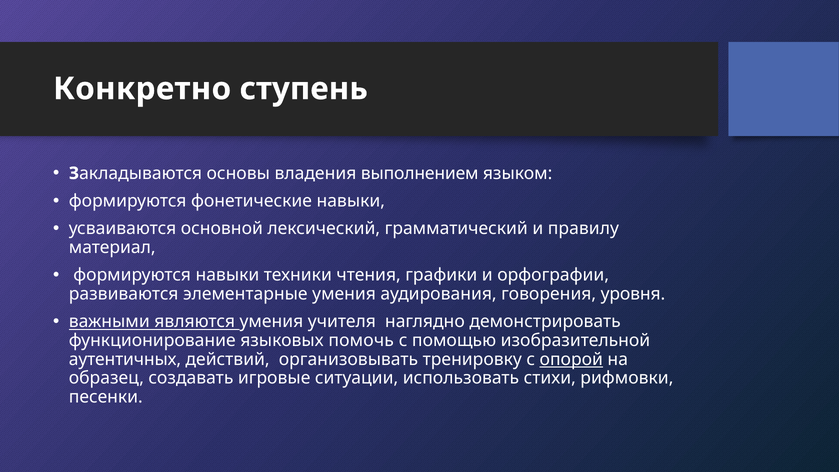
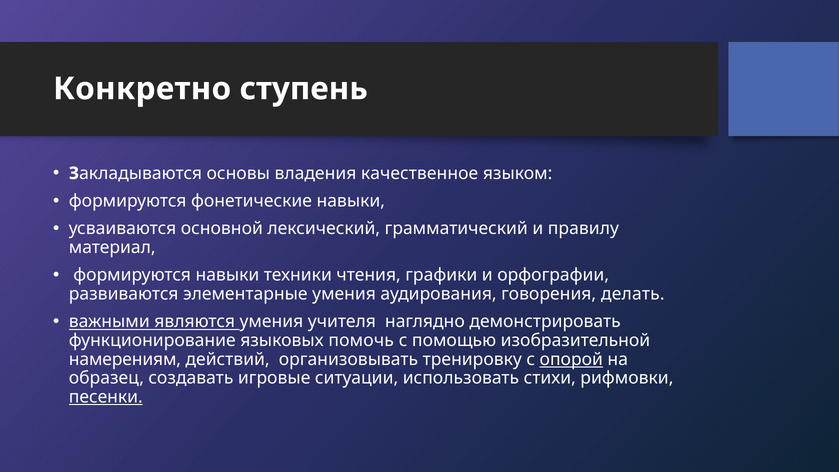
выполнением: выполнением -> качественное (420, 173)
уровня: уровня -> делать (633, 294)
аутентичных: аутентичных -> намерениям (125, 359)
песенки underline: none -> present (106, 397)
